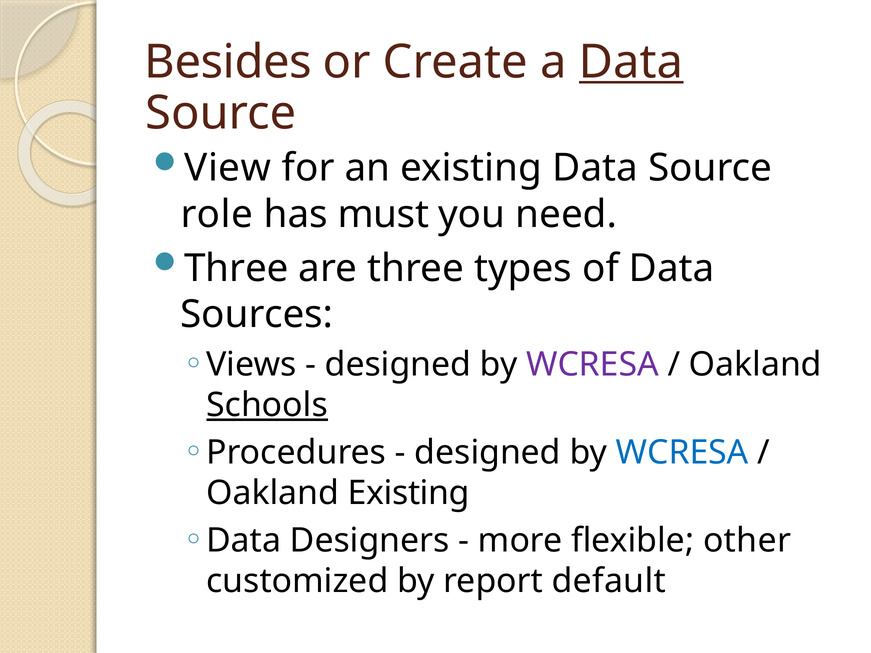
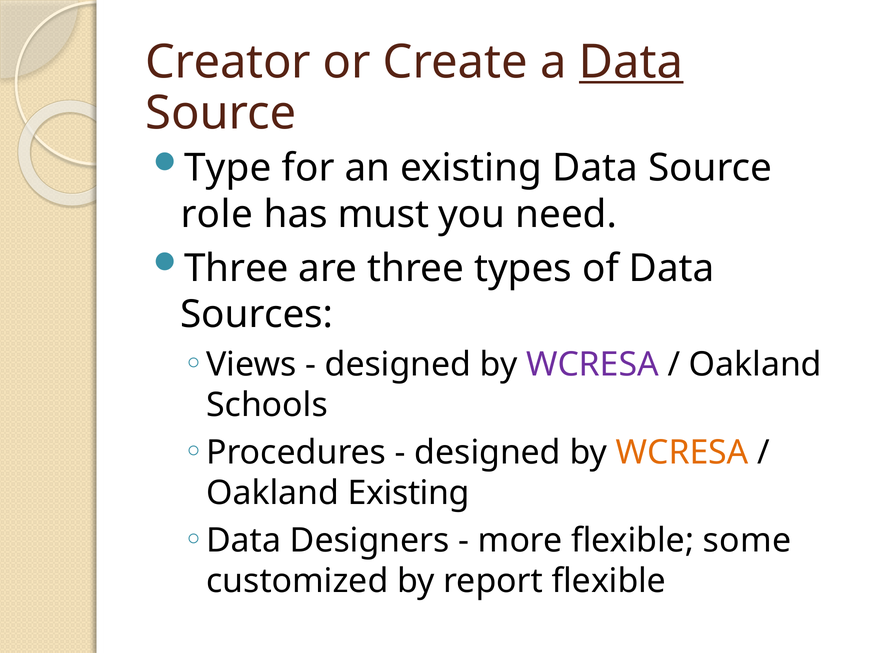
Besides: Besides -> Creator (228, 62)
View: View -> Type (228, 168)
Schools underline: present -> none (267, 405)
WCRESA colour: blue -> orange (682, 453)
other: other -> some (747, 541)
report default: default -> flexible (609, 581)
